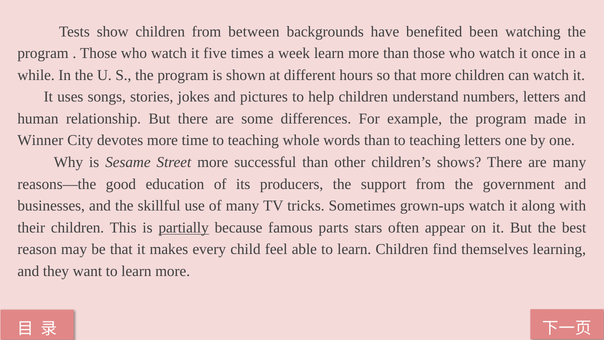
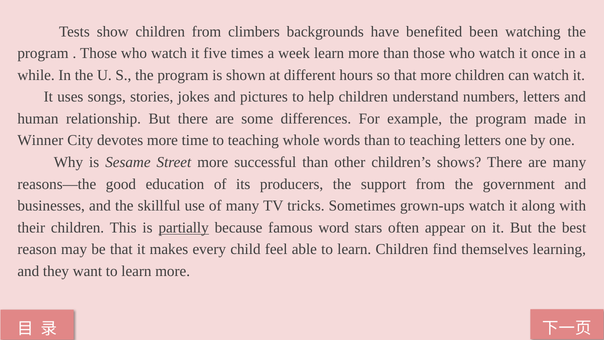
between: between -> climbers (254, 32)
parts: parts -> word (334, 227)
